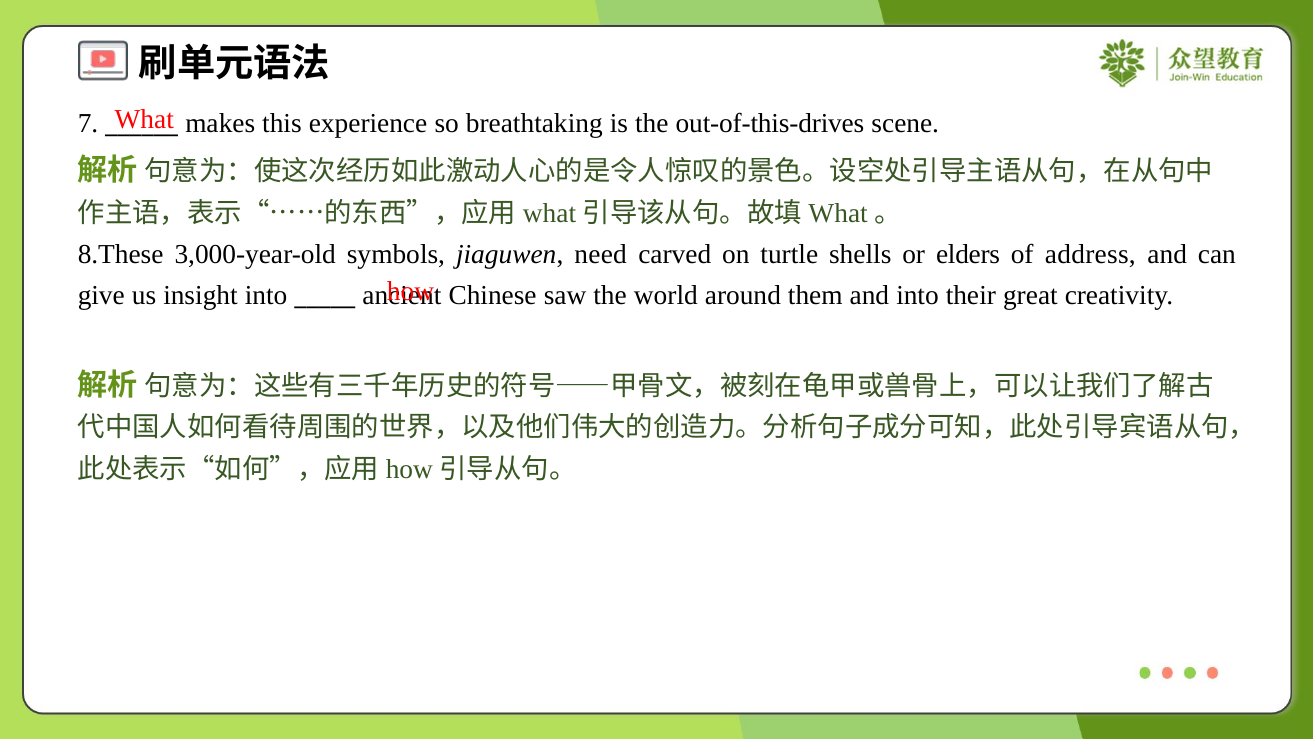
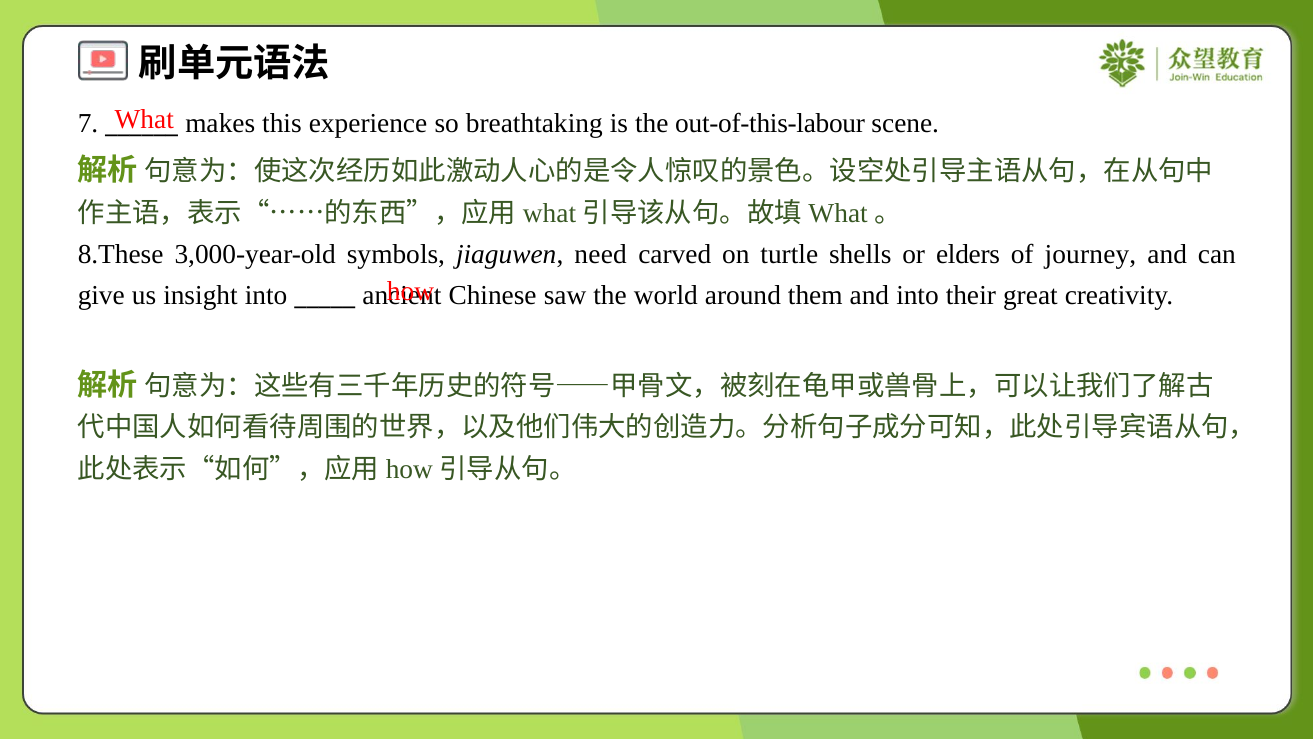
out-of-this-drives: out-of-this-drives -> out-of-this-labour (770, 123)
address: address -> journey (1090, 254)
